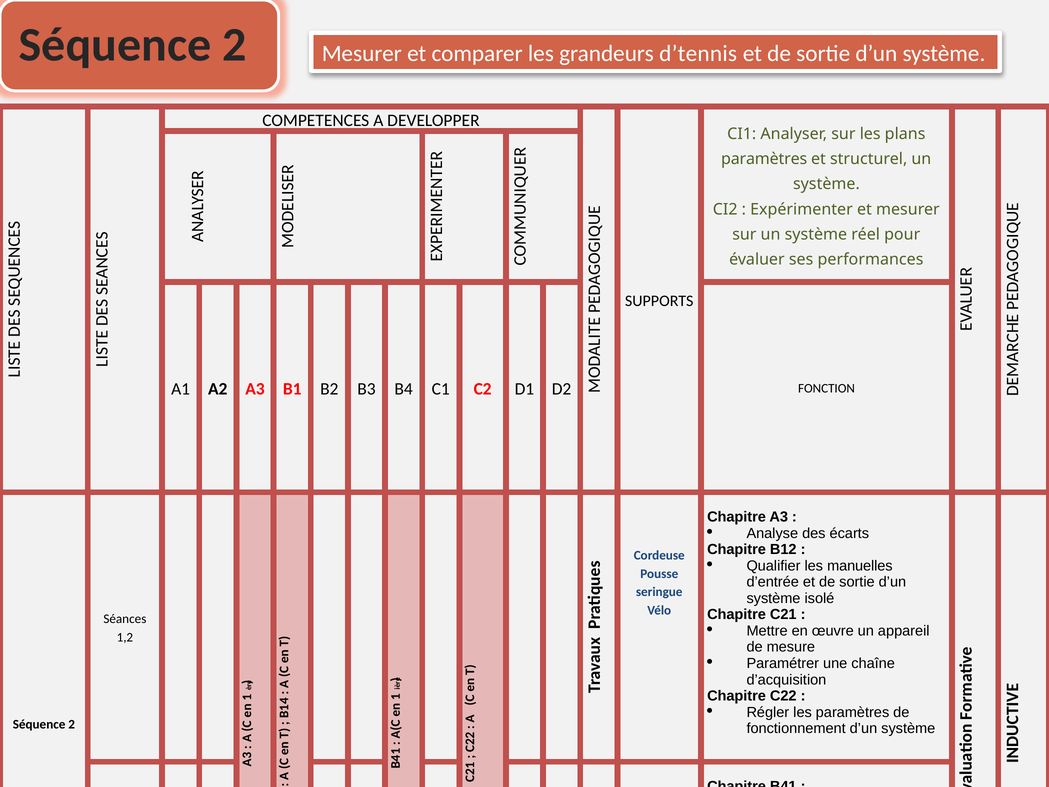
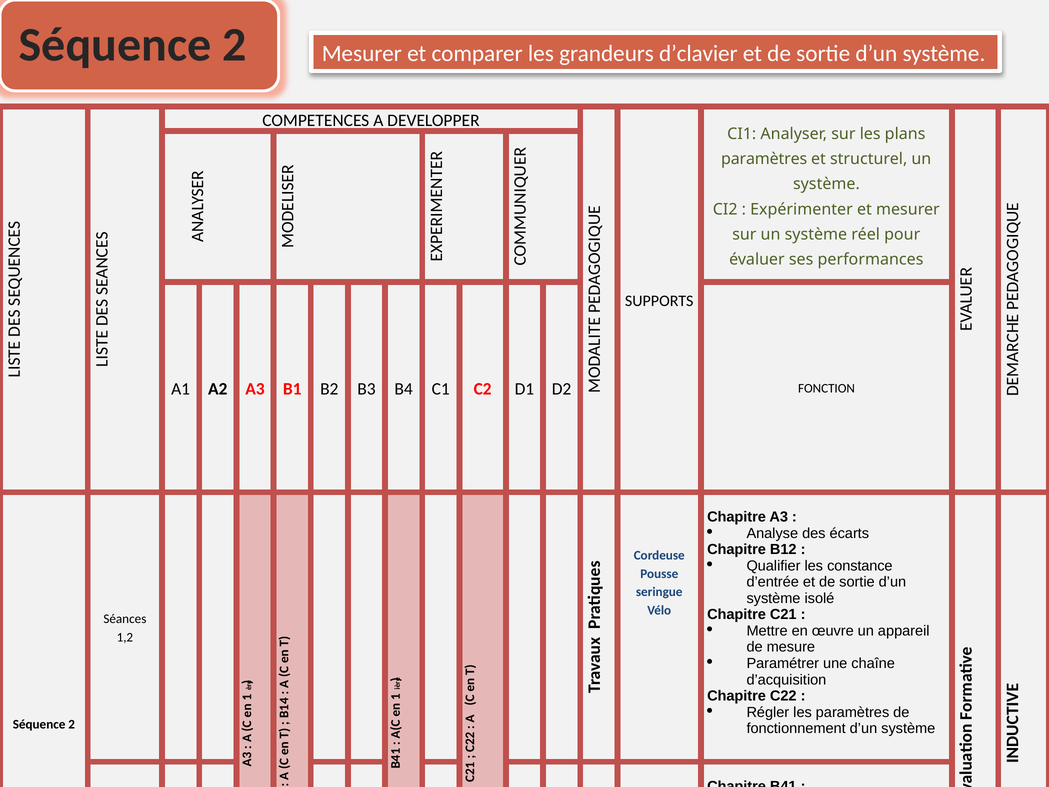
d’tennis: d’tennis -> d’clavier (698, 54)
manuelles: manuelles -> constance (860, 566)
